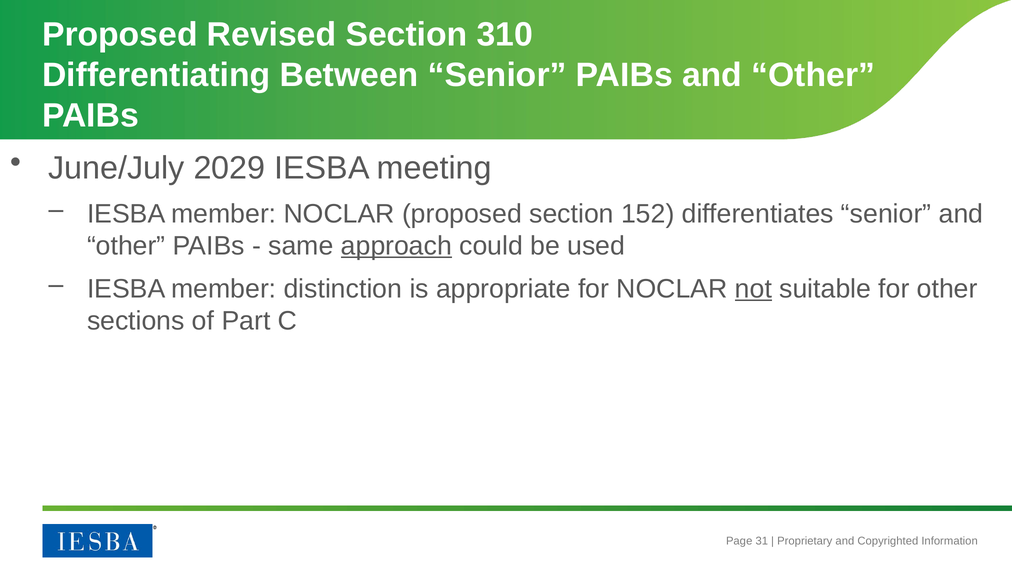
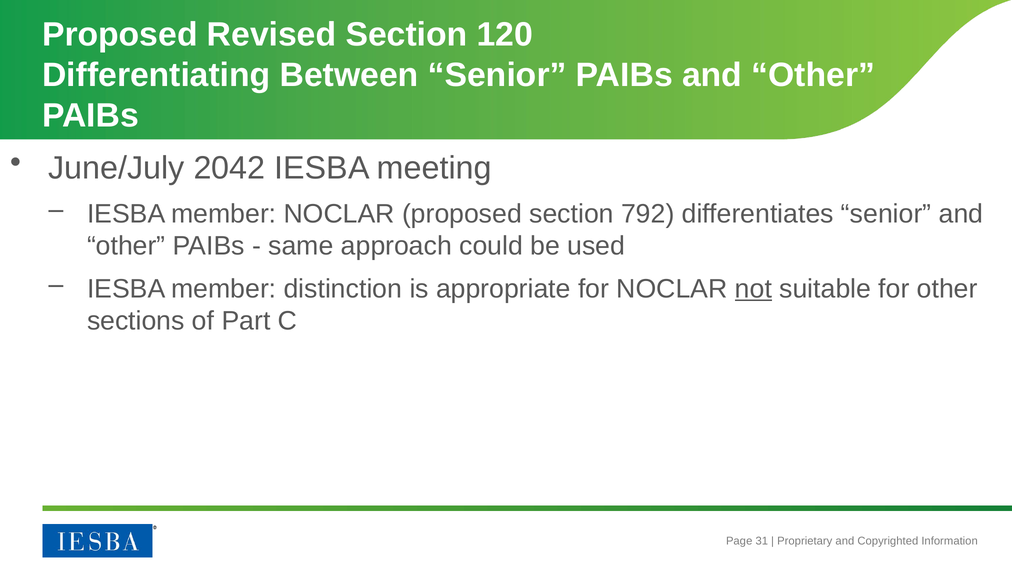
310: 310 -> 120 (505, 35)
2029: 2029 -> 2042 (229, 168)
152: 152 -> 792 (648, 214)
approach underline: present -> none (396, 246)
